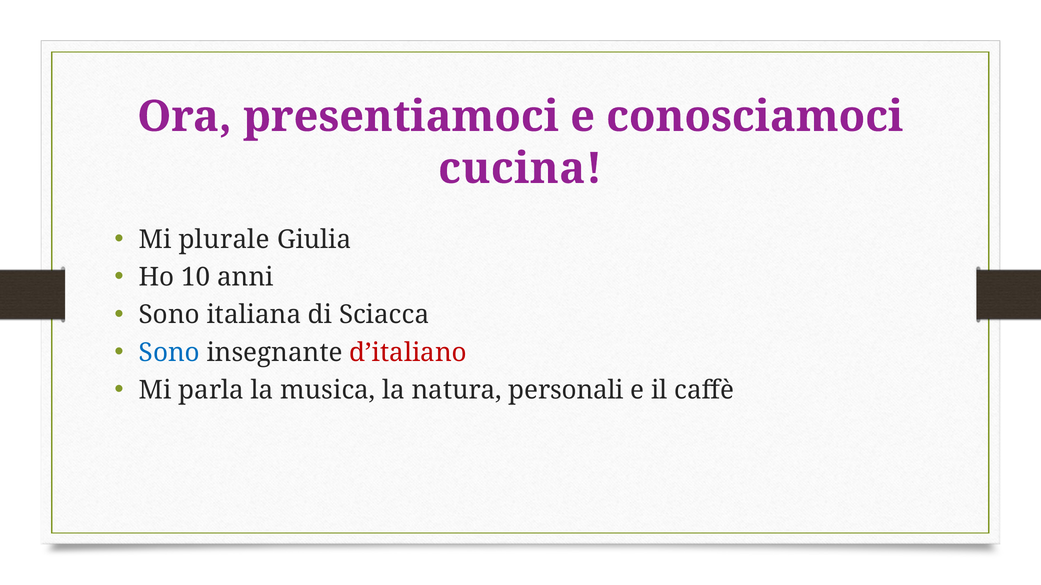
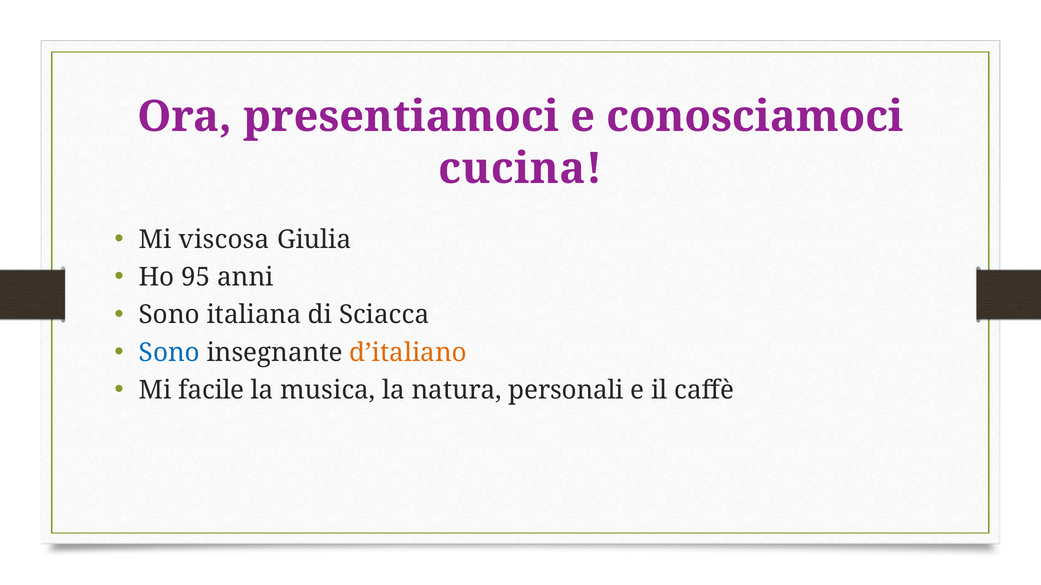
plurale: plurale -> viscosa (224, 240)
10: 10 -> 95 (196, 277)
d’italiano colour: red -> orange (408, 353)
parla: parla -> facile (211, 391)
